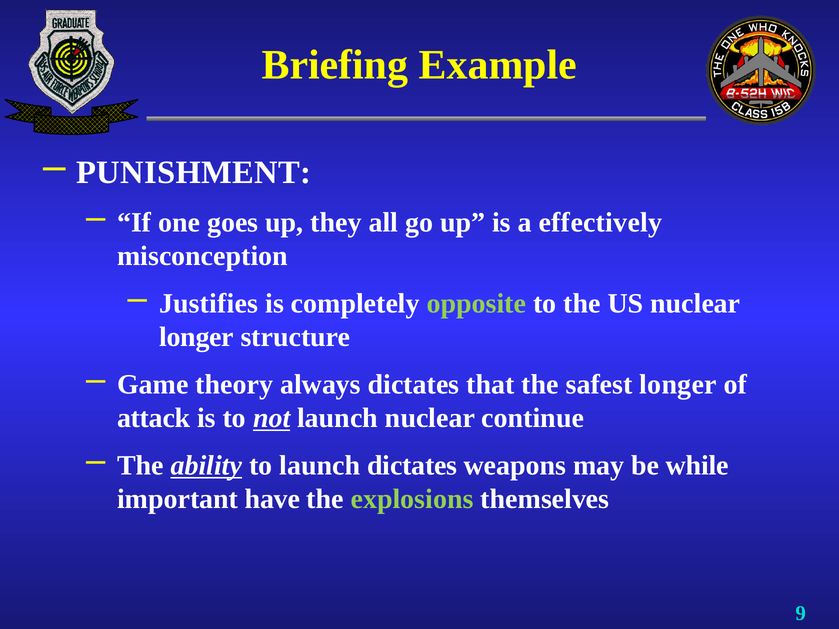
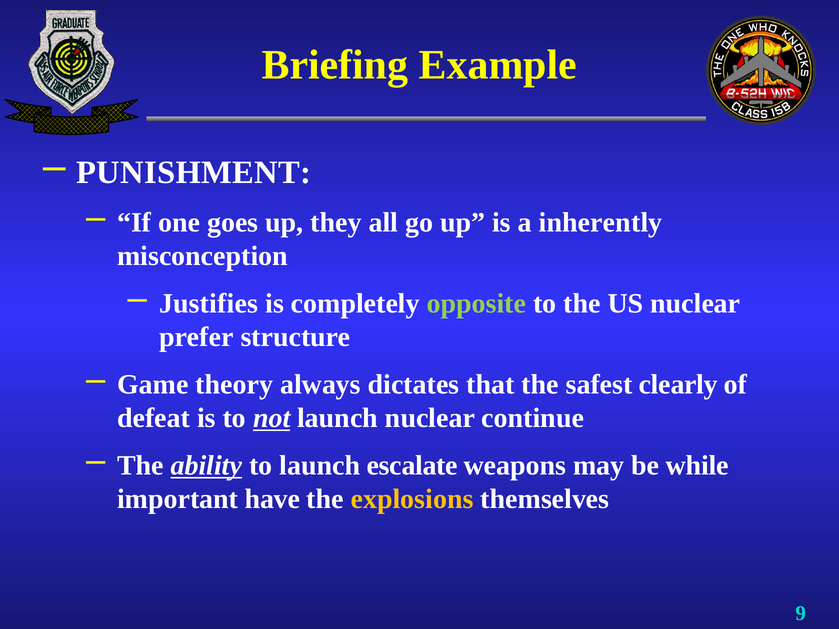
effectively: effectively -> inherently (601, 222)
longer: longer -> prefer (196, 337)
safest longer: longer -> clearly (678, 385)
attack: attack -> defeat (154, 418)
launch dictates: dictates -> escalate (412, 466)
explosions colour: light green -> yellow (412, 499)
